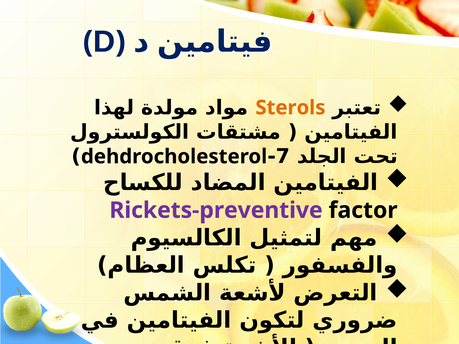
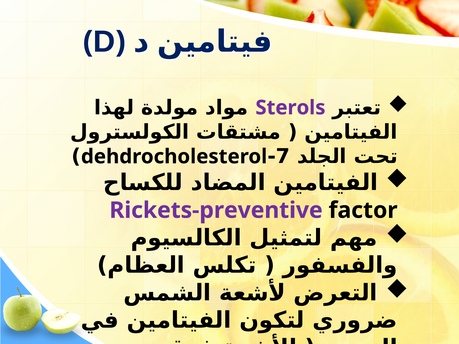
Sterols colour: orange -> purple (290, 108)
